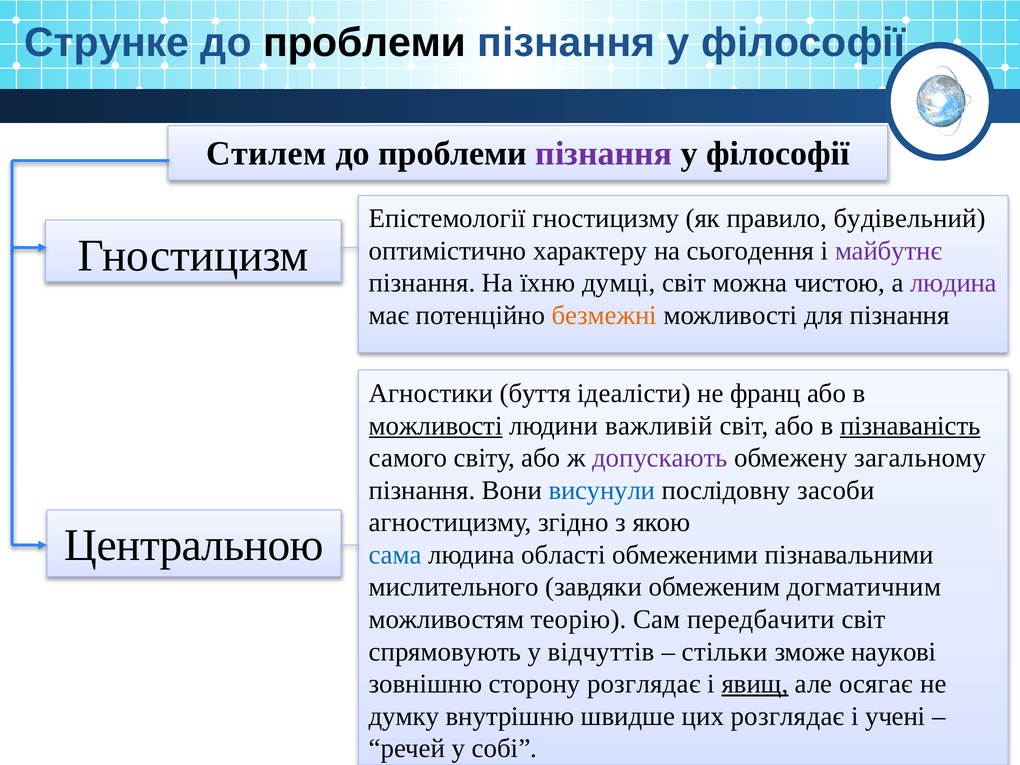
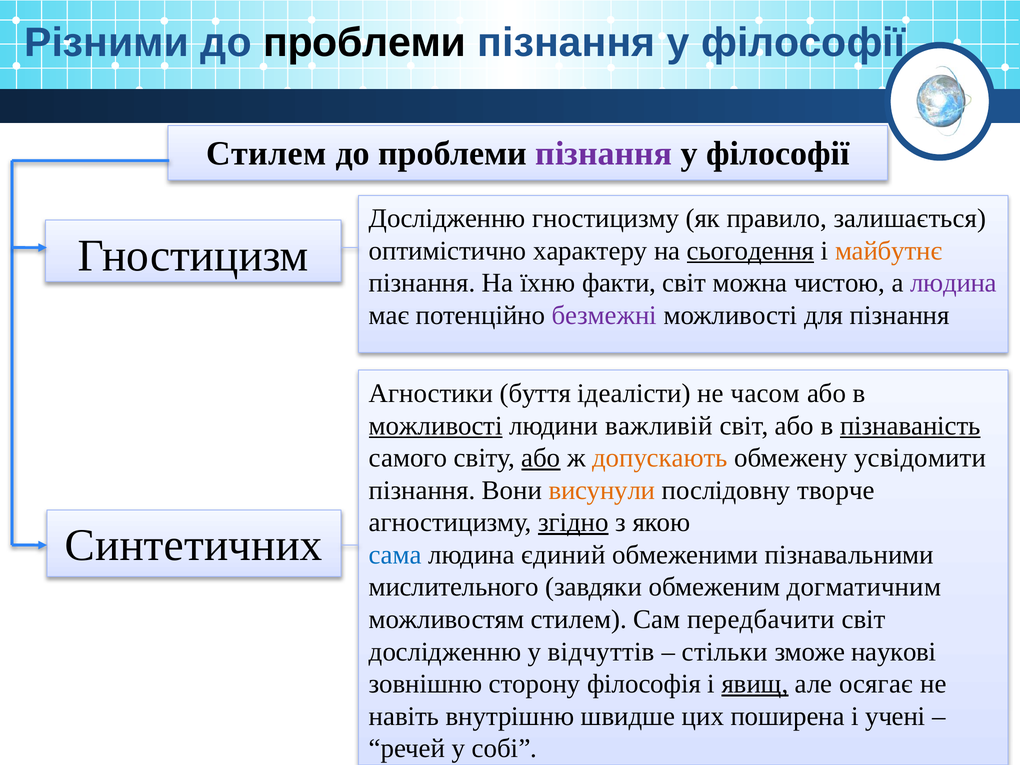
Струнке: Струнке -> Різними (107, 43)
Епістемології: Епістемології -> Дослідженню (447, 218)
будівельний: будівельний -> залишається (910, 218)
сьогодення underline: none -> present (751, 251)
майбутнє colour: purple -> orange (889, 251)
думці: думці -> факти (619, 283)
безмежні colour: orange -> purple (604, 315)
франц: франц -> часом (765, 393)
або underline: none -> present (541, 458)
допускають colour: purple -> orange (660, 458)
загальному: загальному -> усвідомити (920, 458)
висунули colour: blue -> orange (602, 490)
засоби: засоби -> творче (836, 490)
згідно underline: none -> present (573, 522)
Центральною: Центральною -> Синтетичних (194, 546)
області: області -> єдиний (563, 555)
можливостям теорію: теорію -> стилем (579, 619)
спрямовують: спрямовують -> дослідженню (445, 652)
сторону розглядає: розглядає -> філософія (644, 684)
думку: думку -> навіть (404, 716)
цих розглядає: розглядає -> поширена (788, 716)
